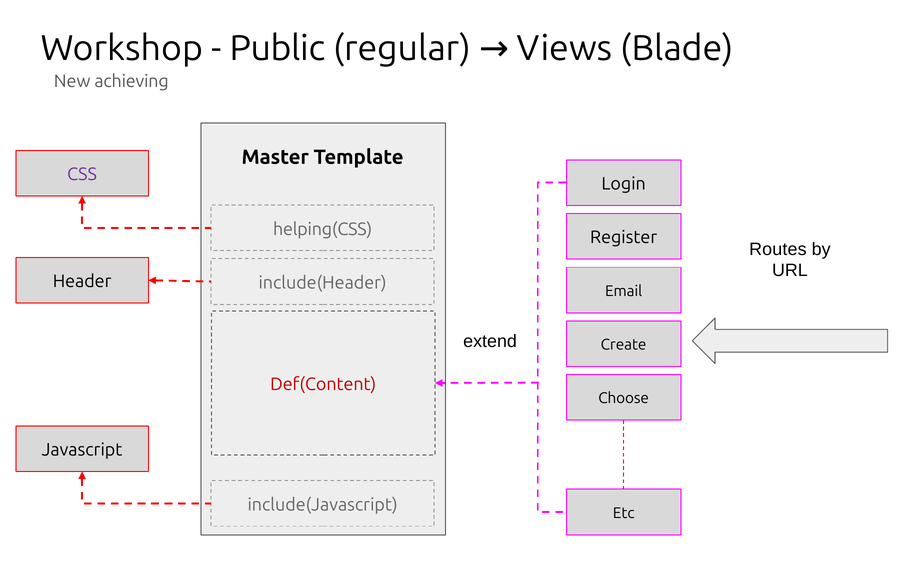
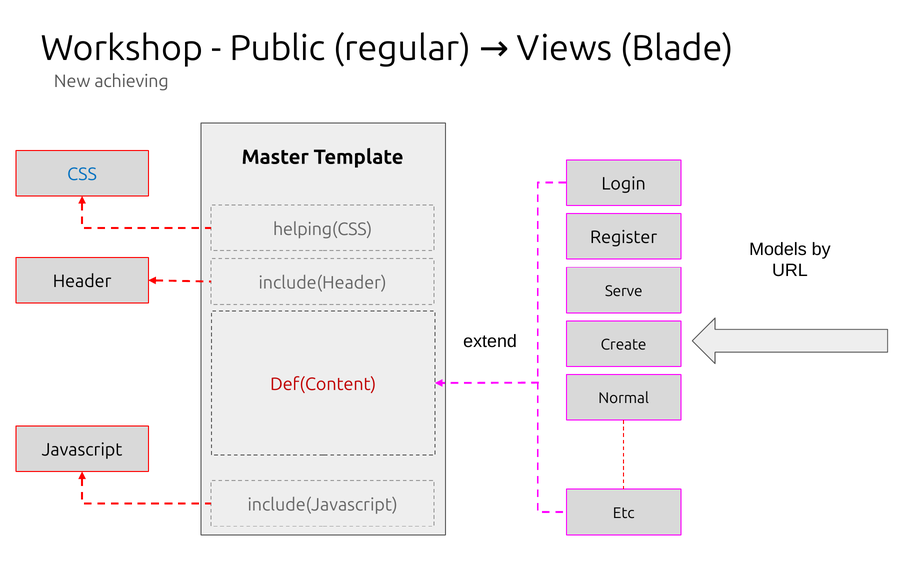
CSS colour: purple -> blue (82, 175)
Routes: Routes -> Models (778, 249)
Email: Email -> Serve (624, 291)
Choose: Choose -> Normal (624, 399)
